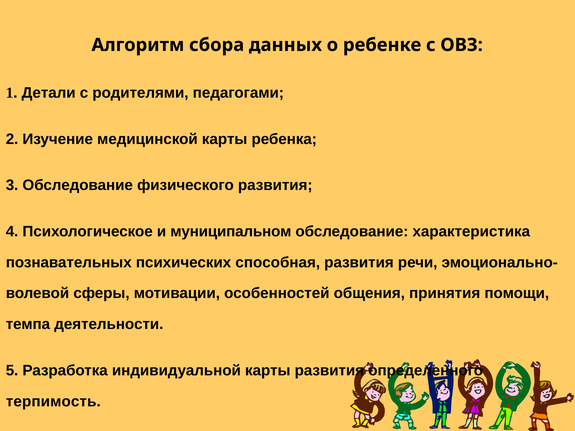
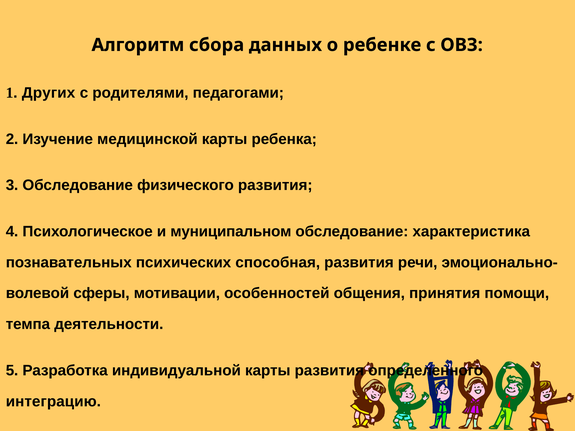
Детали: Детали -> Других (49, 93)
терпимость: терпимость -> интеграцию (53, 402)
